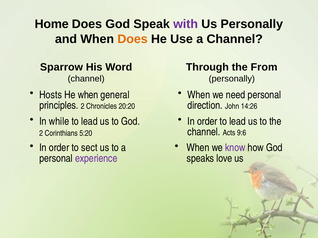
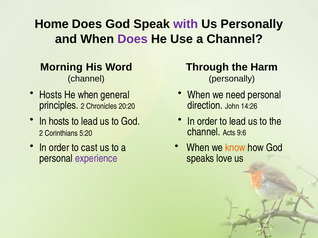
Does colour: orange -> purple (133, 39)
Sparrow: Sparrow -> Morning (61, 67)
From: From -> Harm (264, 67)
In while: while -> hosts (59, 122)
sect: sect -> cast (89, 148)
know colour: purple -> orange (235, 148)
